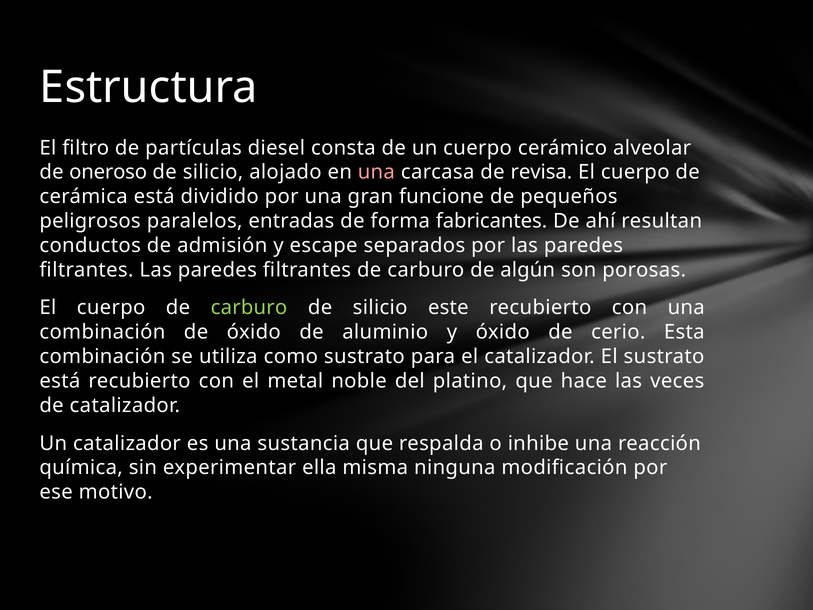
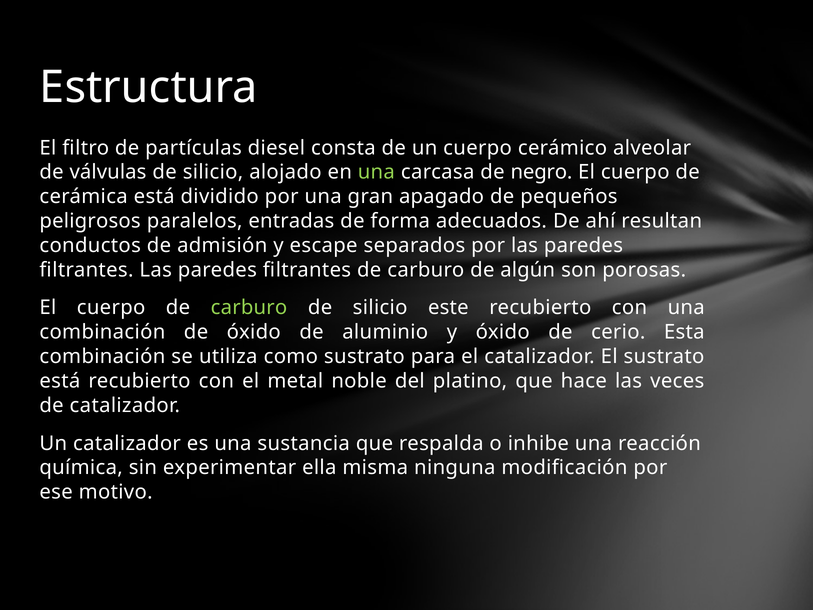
oneroso: oneroso -> válvulas (108, 172)
una colour: pink -> light green (376, 172)
revisa: revisa -> negro (541, 172)
funcione: funcione -> apagado (441, 197)
fabricantes: fabricantes -> adecuados (491, 221)
